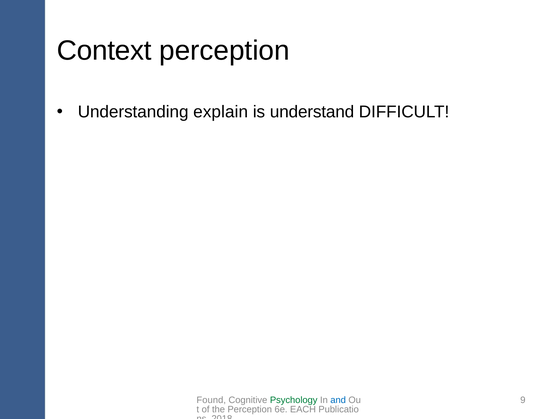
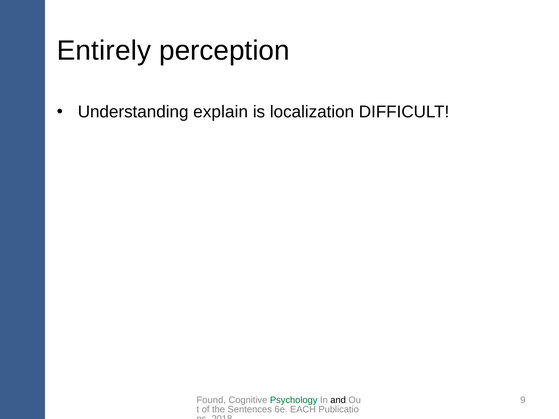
Context: Context -> Entirely (104, 51)
understand: understand -> localization (312, 112)
and colour: blue -> black (338, 400)
the Perception: Perception -> Sentences (250, 410)
